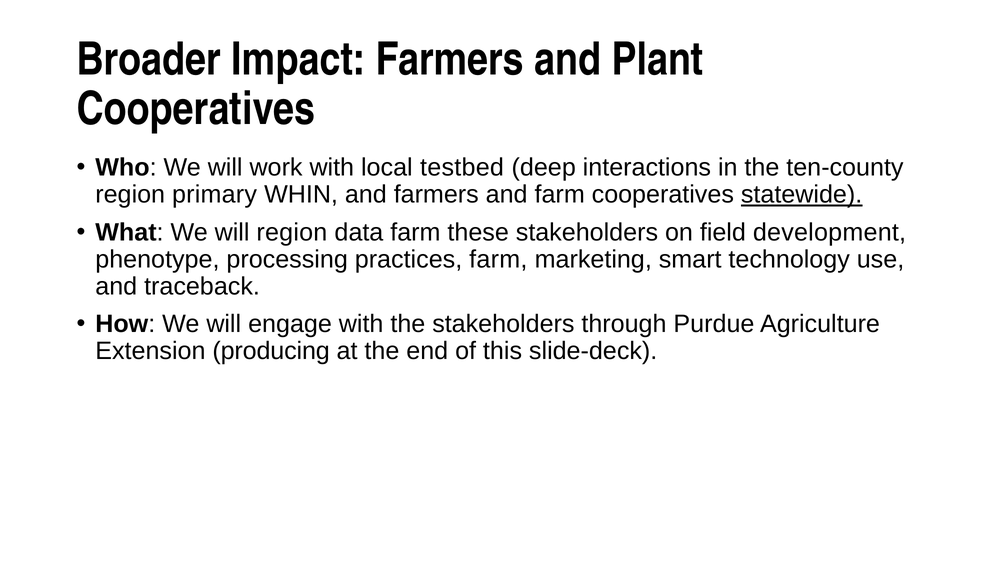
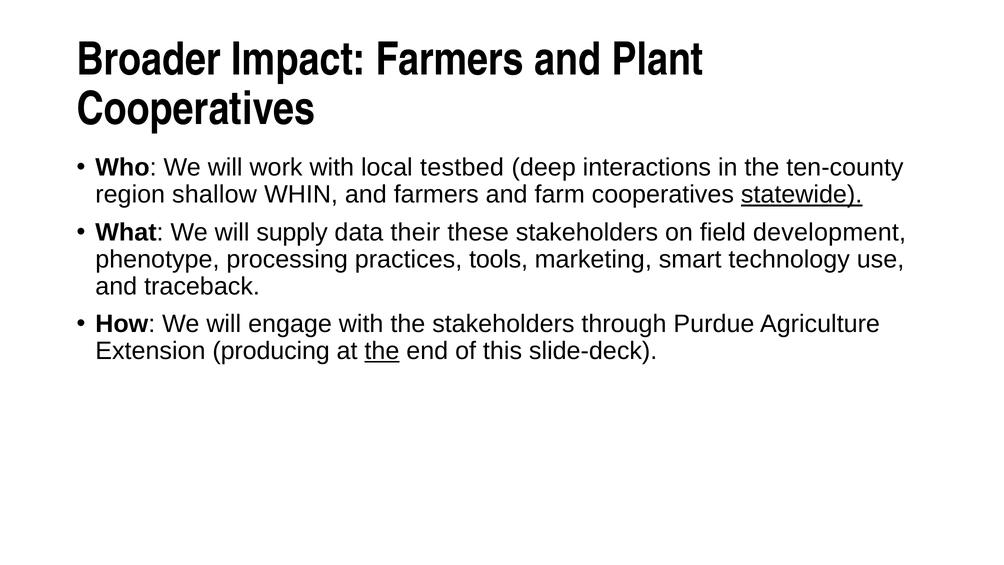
primary: primary -> shallow (215, 195)
will region: region -> supply (292, 232)
data farm: farm -> their (415, 232)
practices farm: farm -> tools (499, 259)
the underline: none -> present (382, 351)
